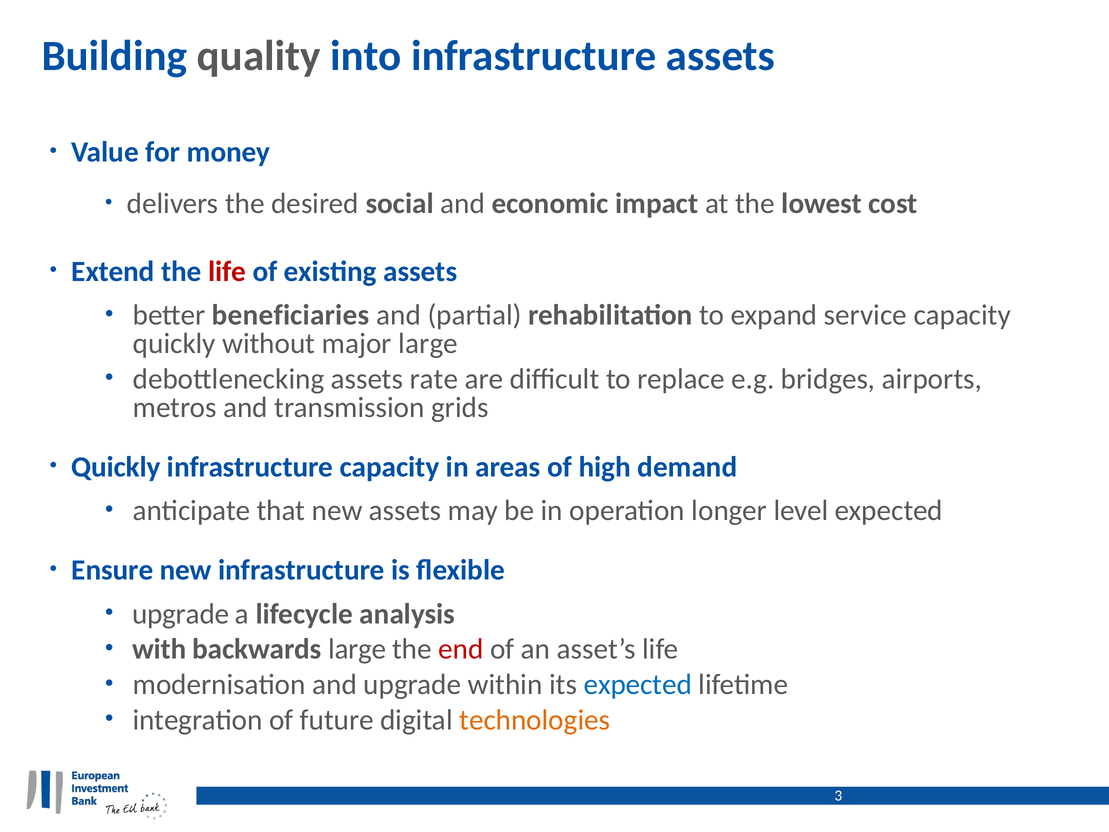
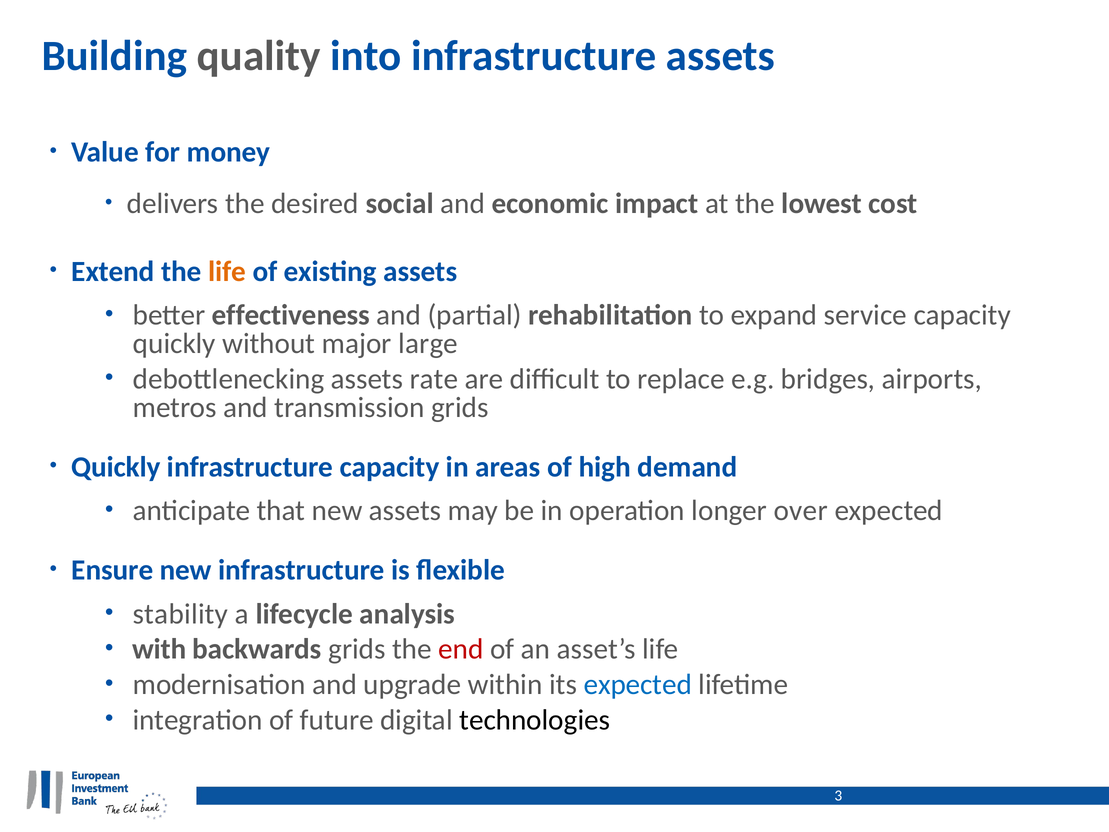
life colour: red -> orange (227, 271)
beneficiaries: beneficiaries -> effectiveness (291, 315)
level: level -> over (801, 511)
upgrade: upgrade -> stability (180, 614)
backwards large: large -> grids (357, 649)
technologies colour: orange -> black (535, 720)
